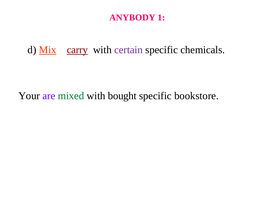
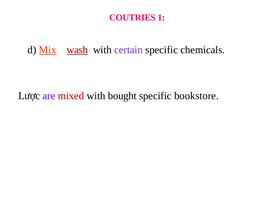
ANYBODY: ANYBODY -> COUTRIES (132, 18)
carry: carry -> wash (77, 50)
Your: Your -> Lược (29, 96)
mixed colour: green -> red (71, 96)
